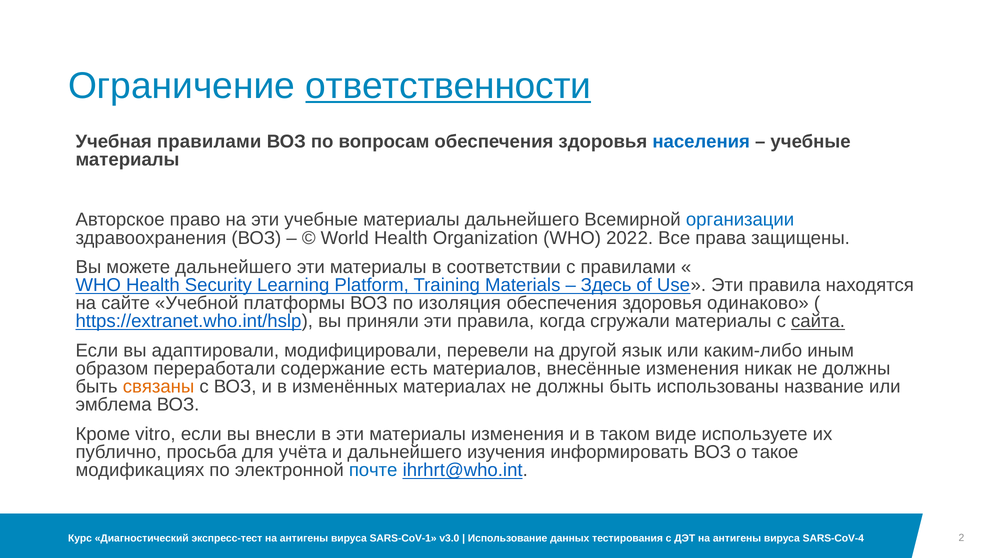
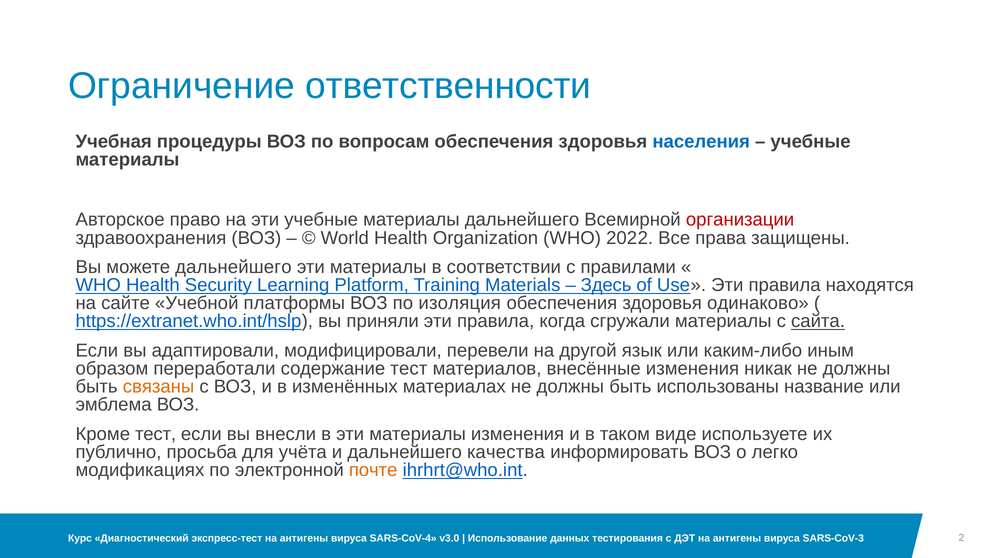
ответственности underline: present -> none (448, 86)
Учебная правилами: правилами -> процедуры (209, 141)
организации colour: blue -> red (740, 220)
содержание есть: есть -> тест (409, 368)
Кроме vitro: vitro -> тест (156, 434)
изучения: изучения -> качества (506, 452)
такое: такое -> легко (775, 452)
почте colour: blue -> orange (373, 470)
SARS-CoV-1: SARS-CoV-1 -> SARS-CoV-4 (403, 538)
SARS-CoV-4: SARS-CoV-4 -> SARS-CoV-3 (833, 538)
